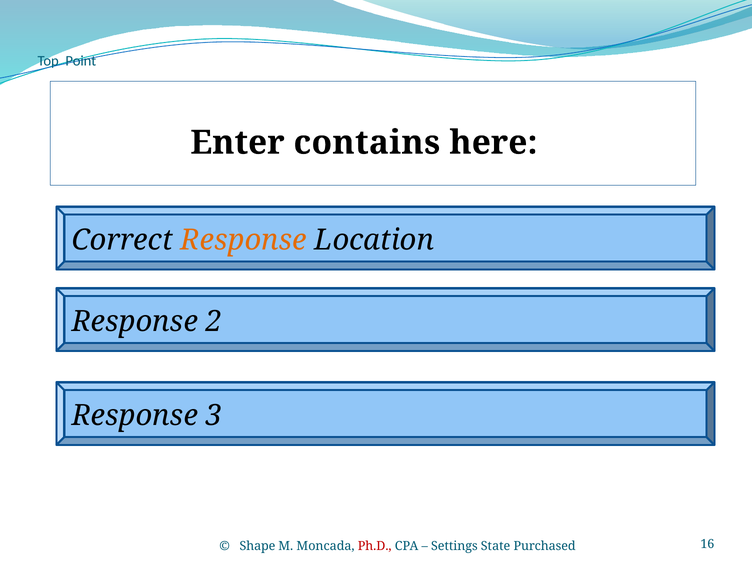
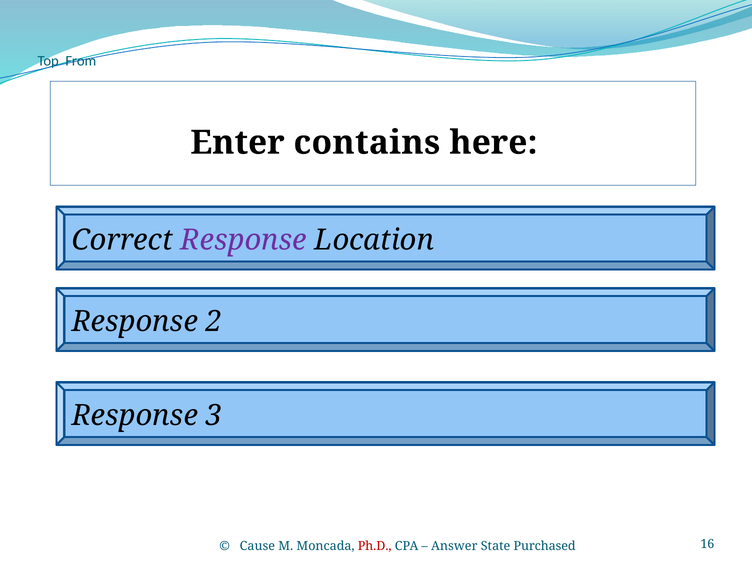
Point: Point -> From (81, 61)
Response colour: orange -> purple (244, 240)
Shape: Shape -> Cause (257, 546)
Settings: Settings -> Answer (454, 546)
